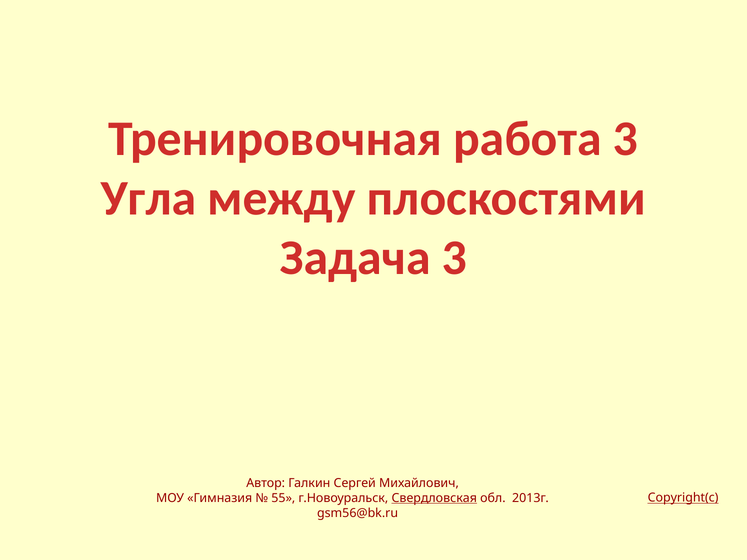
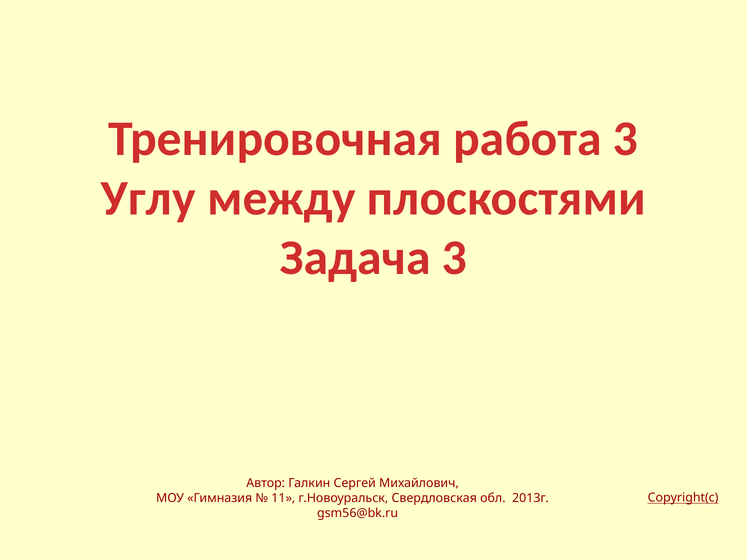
Угла: Угла -> Углу (148, 198)
55: 55 -> 11 (283, 498)
Свердловская underline: present -> none (434, 498)
